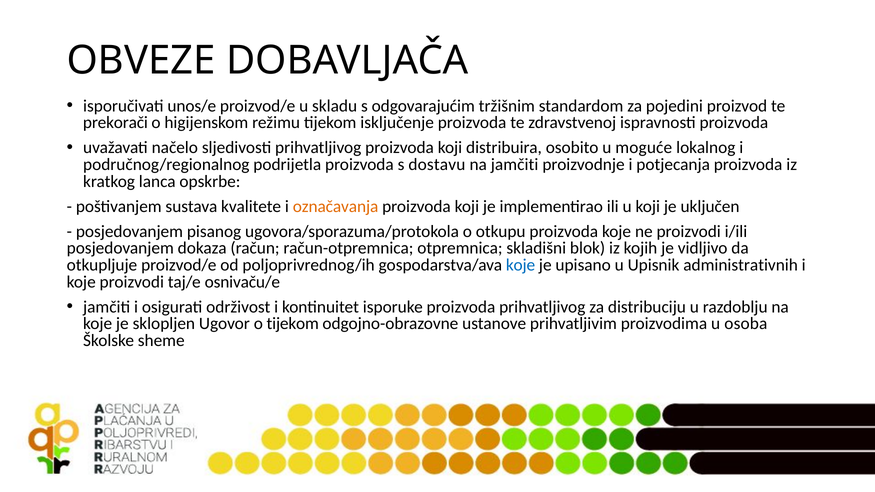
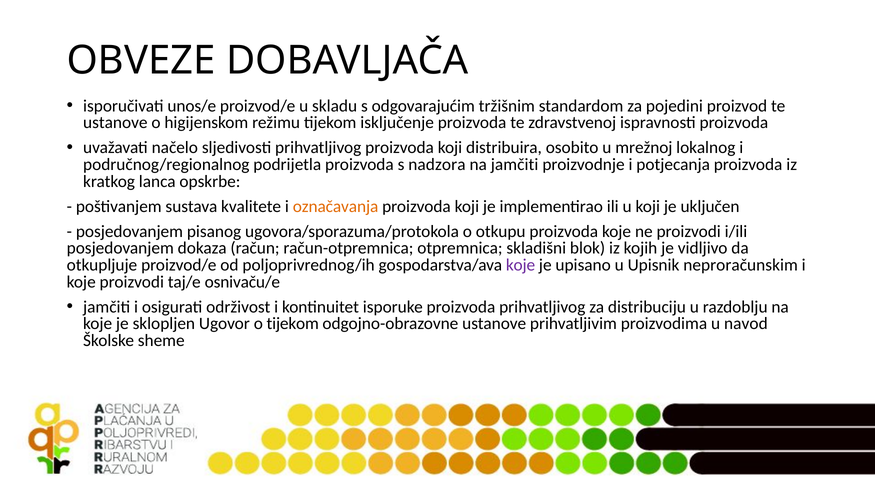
prekorači: prekorači -> ustanove (115, 123)
moguće: moguće -> mrežnoj (644, 148)
dostavu: dostavu -> nadzora (437, 165)
koje colour: blue -> purple (521, 265)
administrativnih: administrativnih -> neproračunskim (741, 265)
osoba: osoba -> navod (746, 324)
